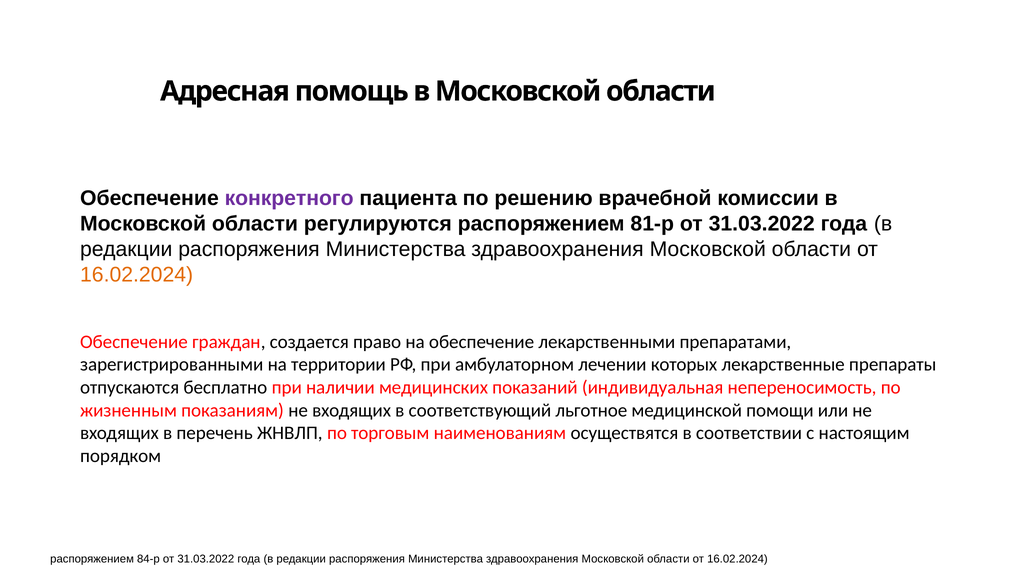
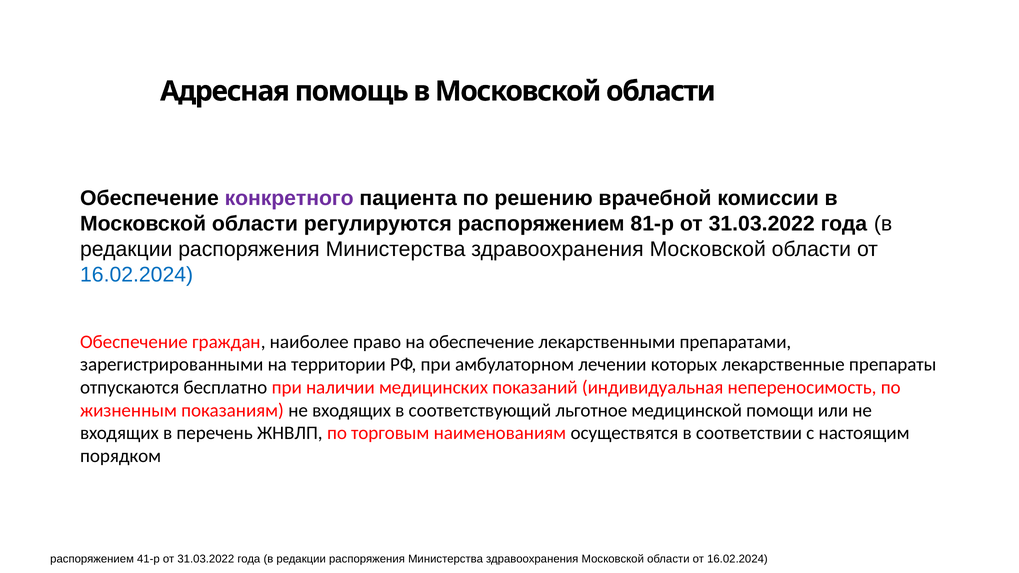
16.02.2024 colour: orange -> blue (137, 275)
создается: создается -> наиболее (309, 342)
84-р: 84-р -> 41-р (148, 559)
